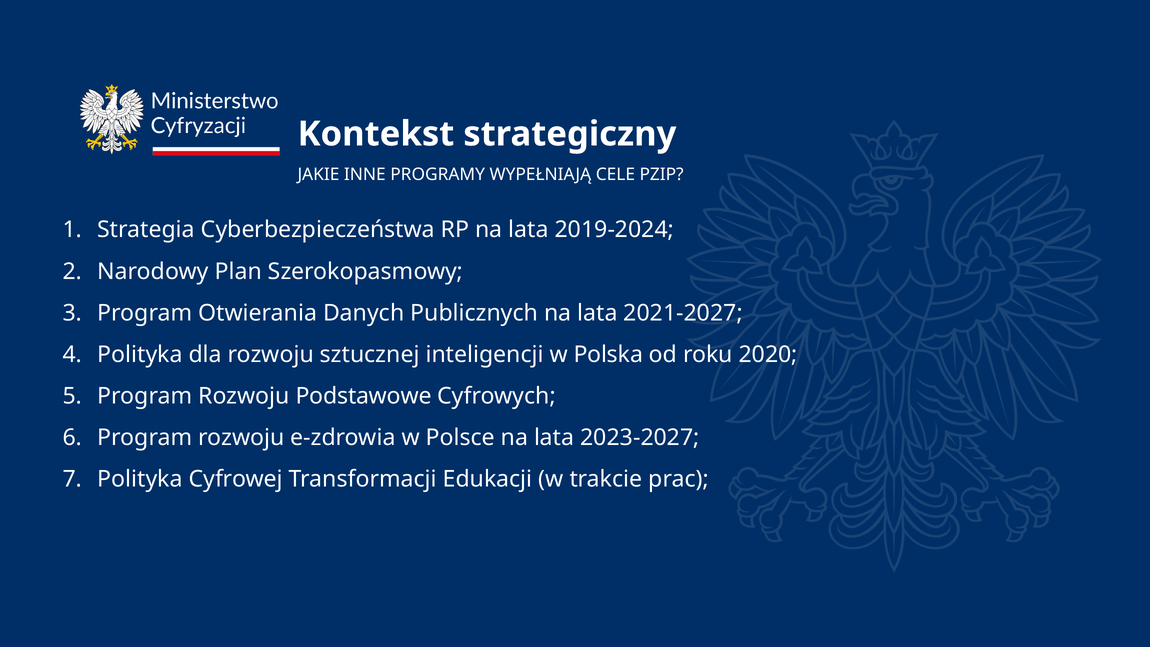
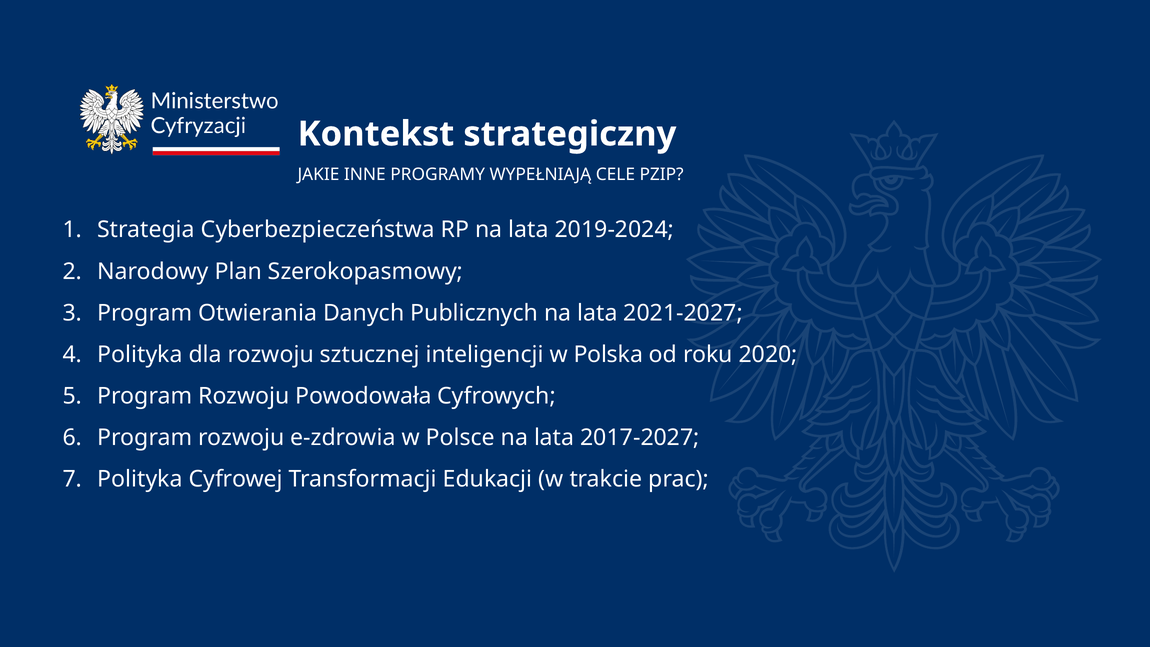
Podstawowe: Podstawowe -> Powodowała (364, 396)
2023-2027: 2023-2027 -> 2017-2027 (640, 438)
